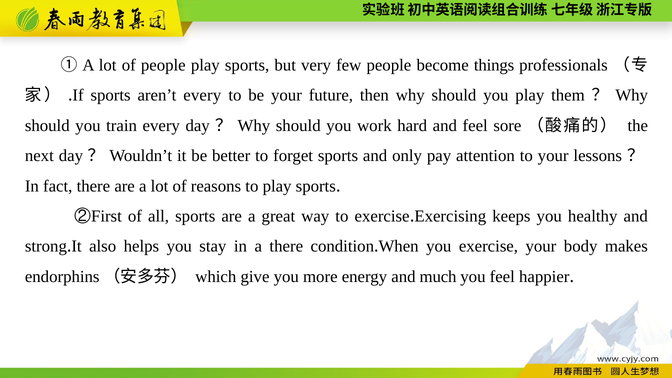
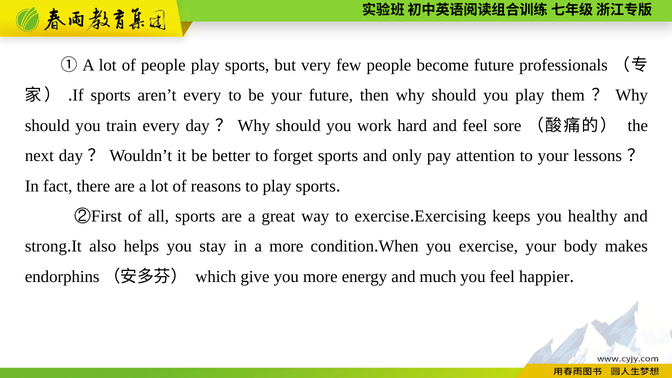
become things: things -> future (494, 65)
a there: there -> more (286, 246)
